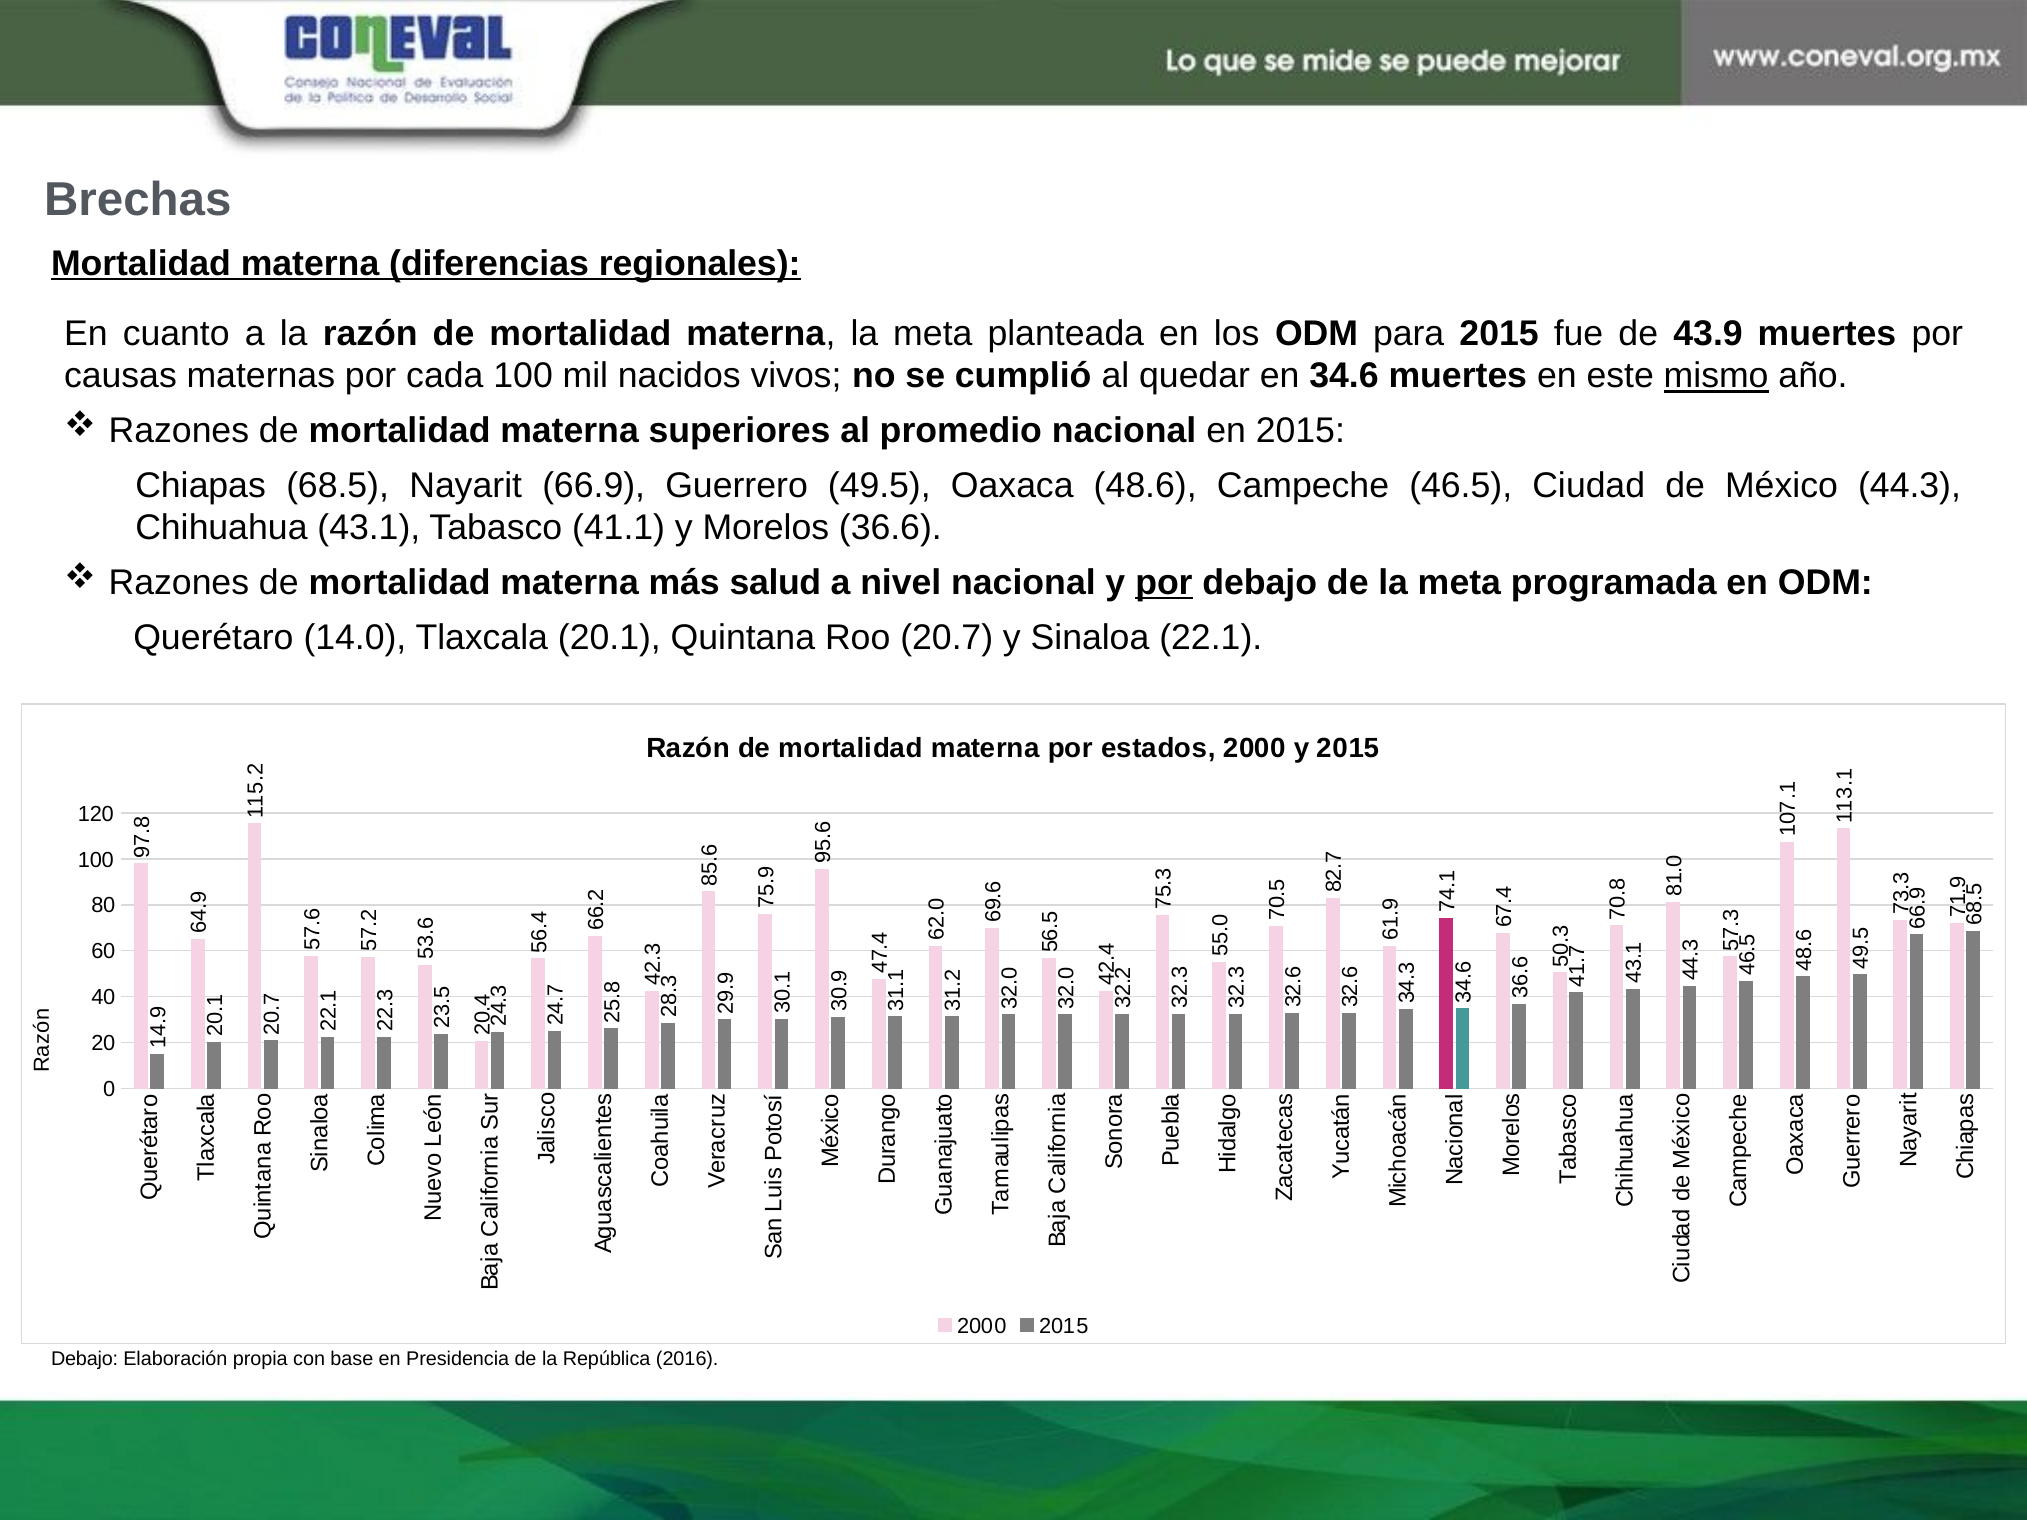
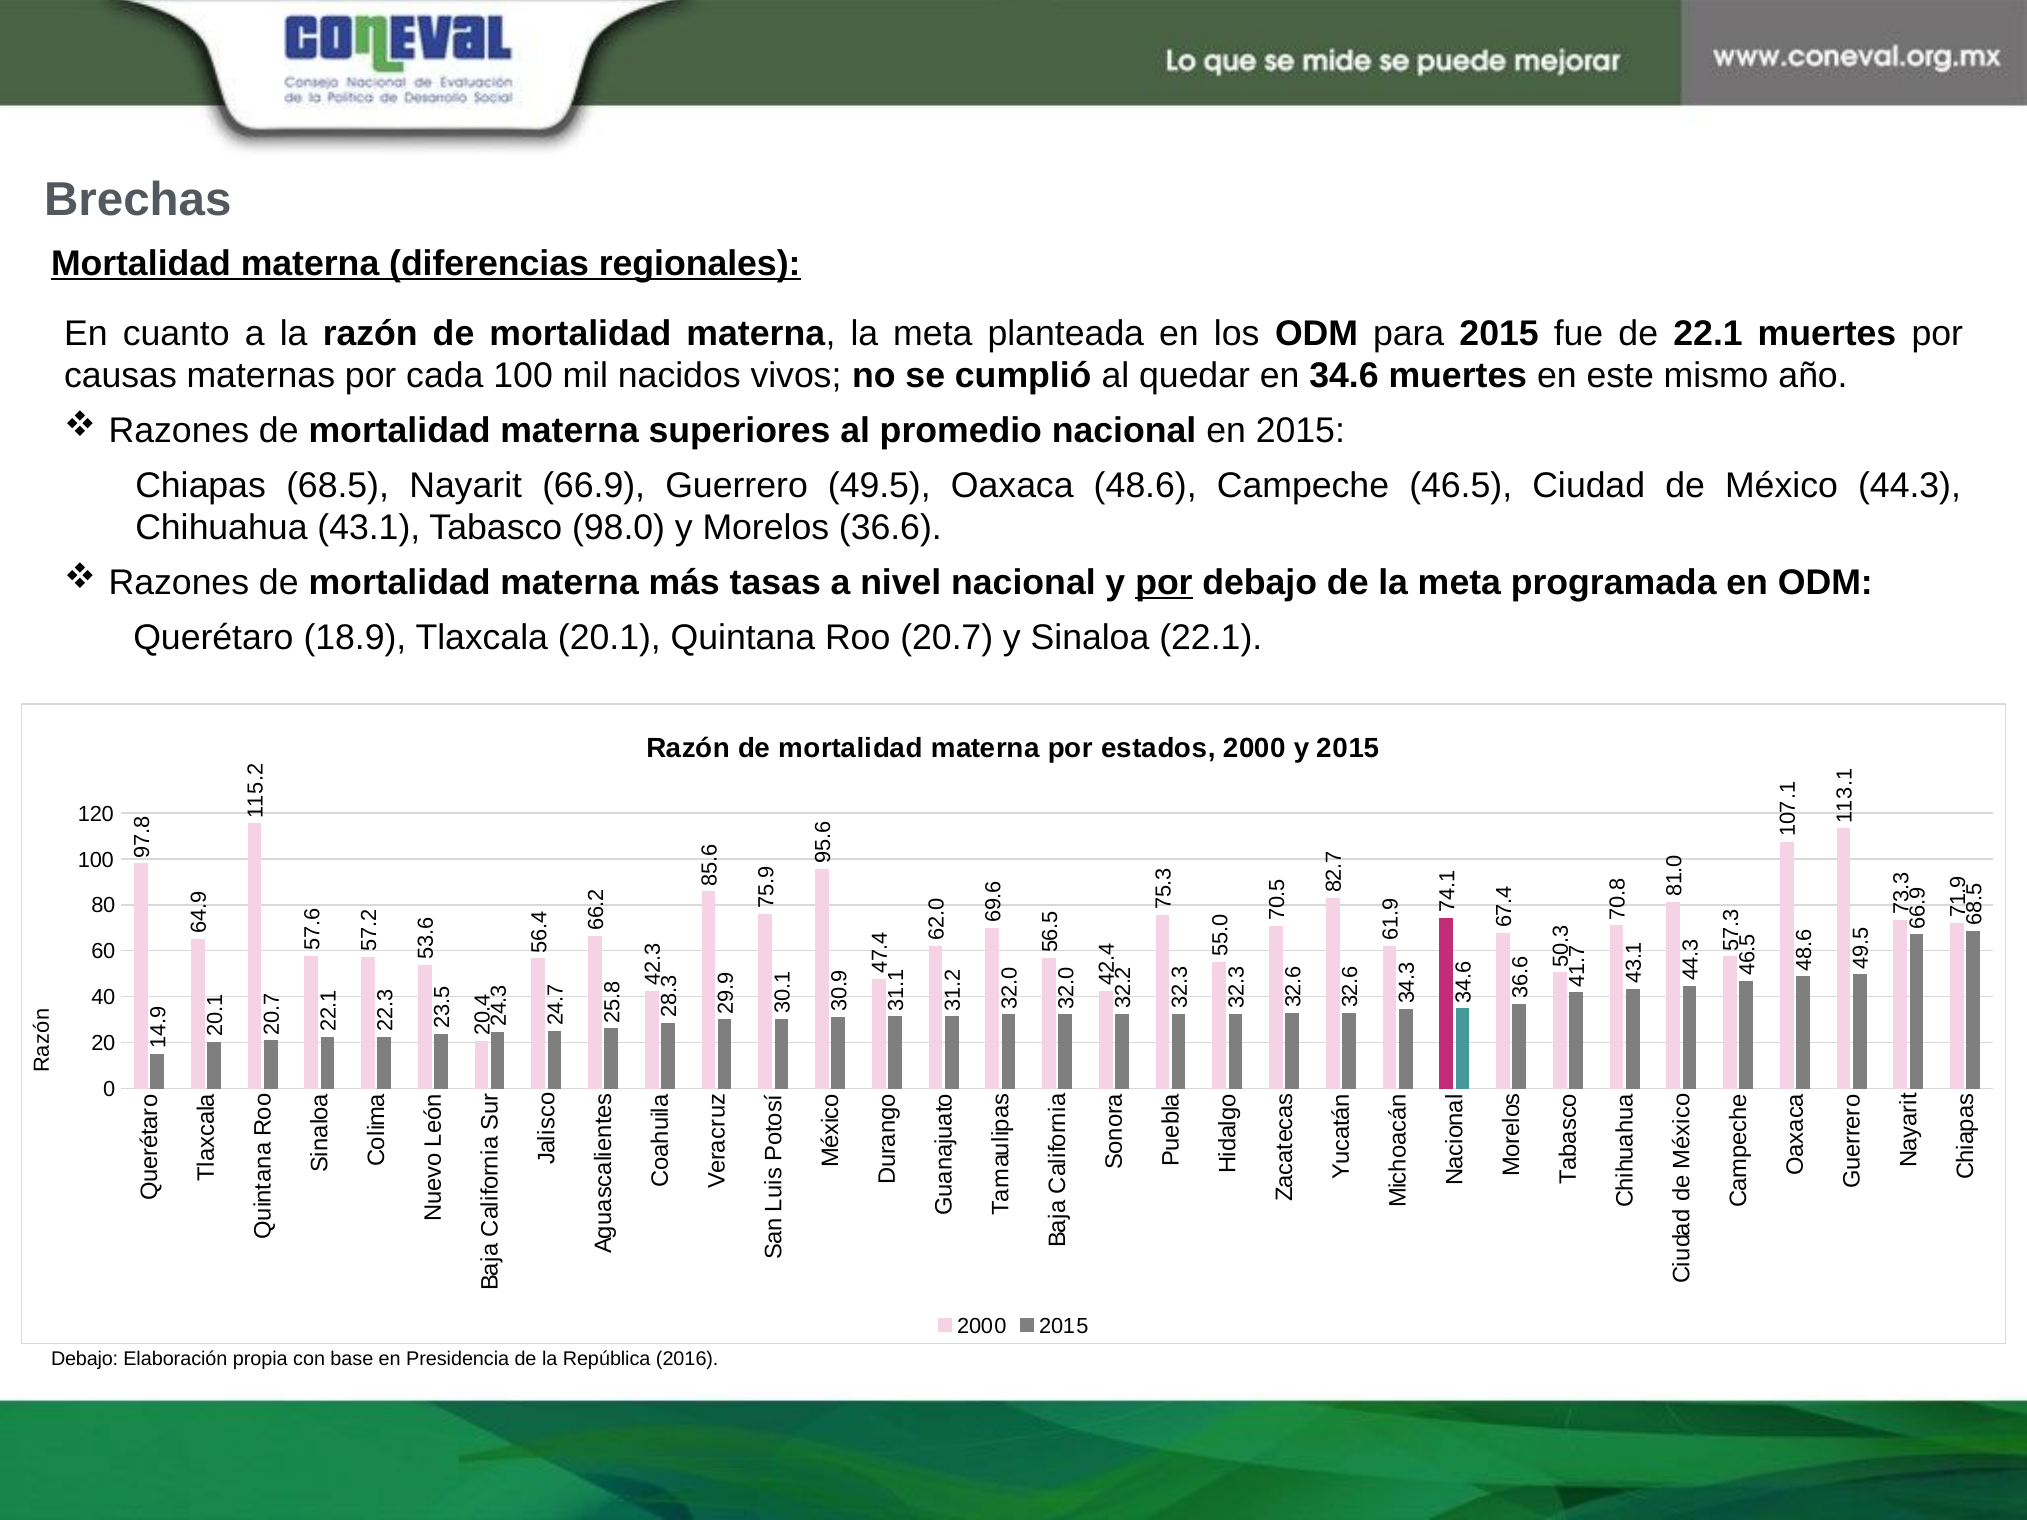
de 43.9: 43.9 -> 22.1 (1708, 333)
mismo underline: present -> none (1716, 376)
41.1: 41.1 -> 98.0 (619, 528)
salud: salud -> tasas (775, 583)
14.0: 14.0 -> 18.9 (355, 638)
